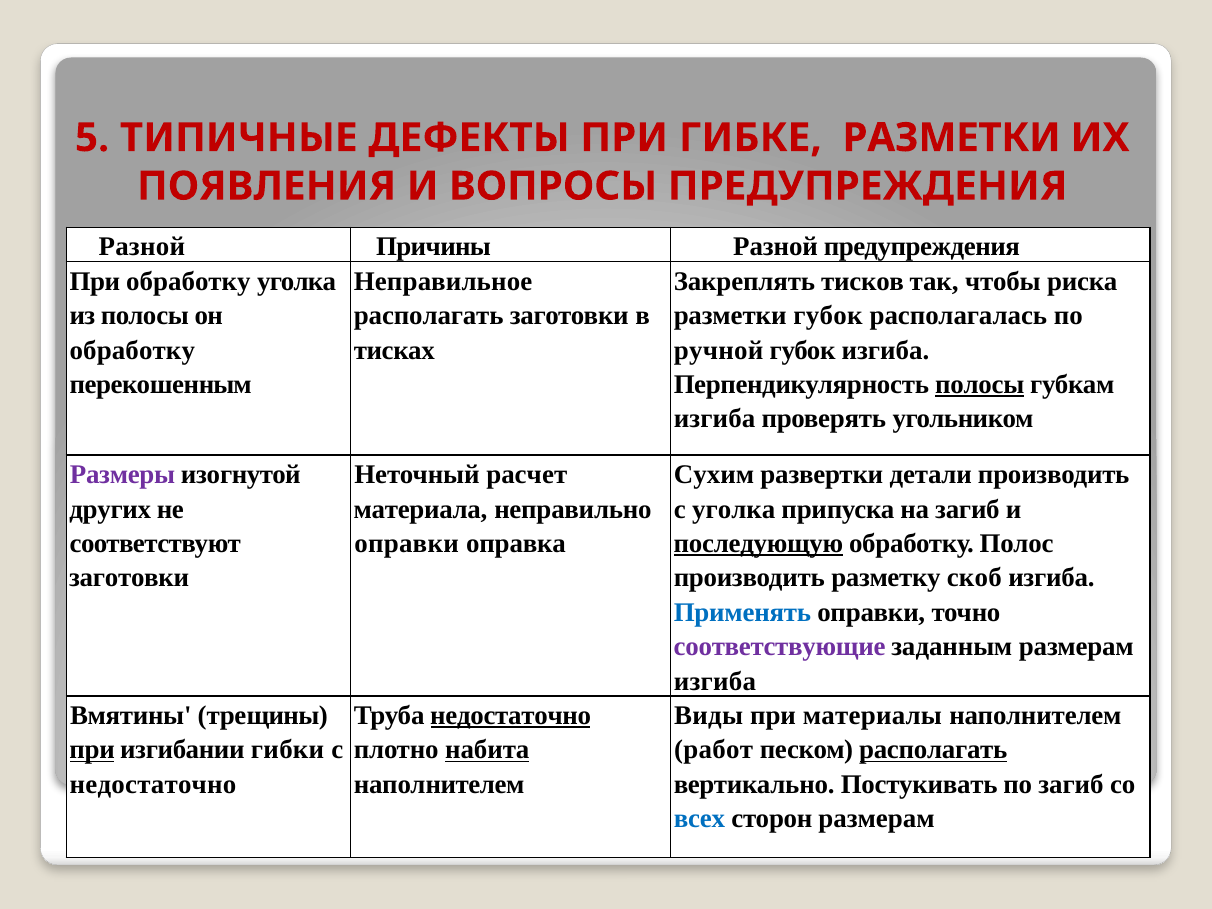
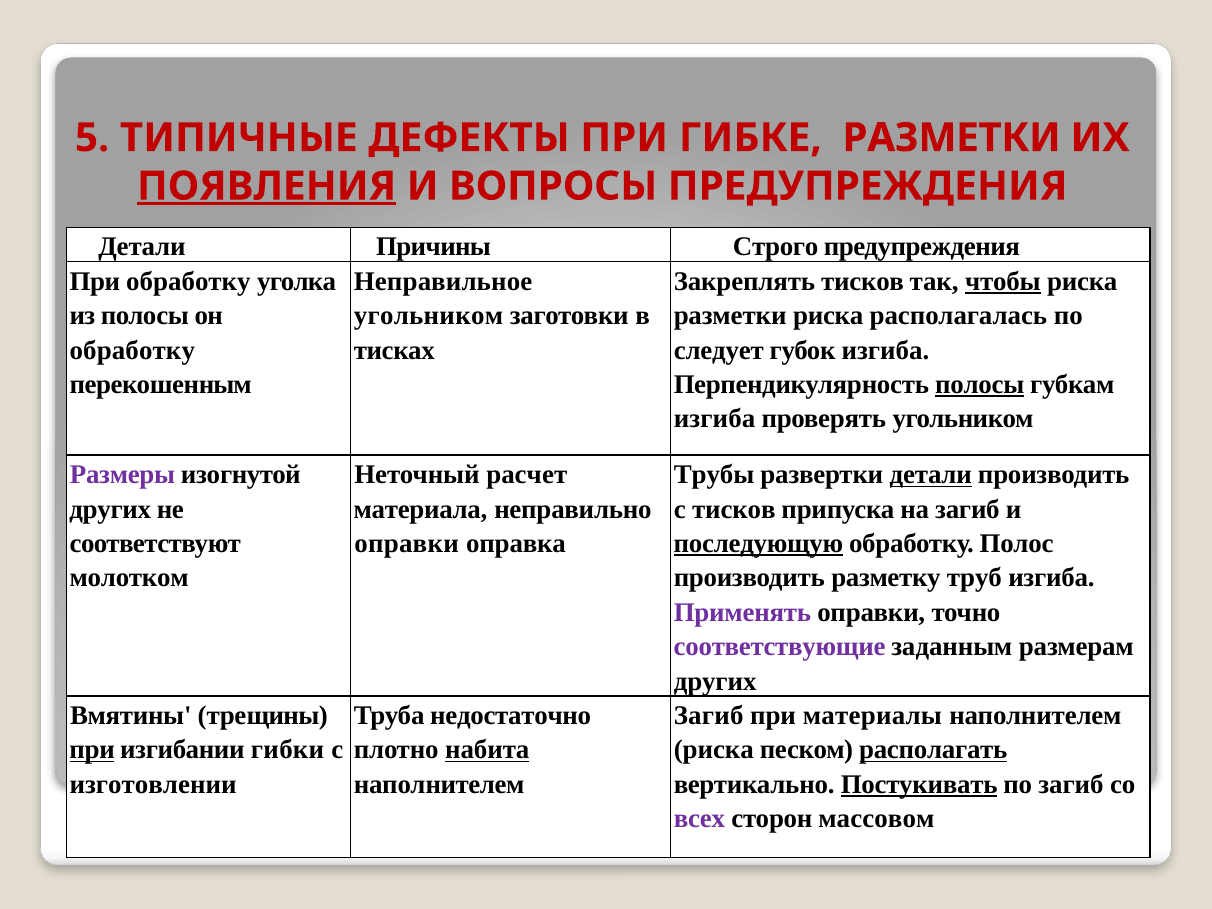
ПОЯВЛЕНИЯ underline: none -> present (267, 186)
Разной: Разной -> Детали (142, 247)
Причины Разной: Разной -> Строго (776, 247)
чтобы underline: none -> present (1003, 281)
располагать: располагать -> угольником (429, 316)
разметки губок: губок -> риска (828, 316)
ручной: ручной -> следует (719, 350)
Сухим: Сухим -> Трубы (714, 475)
детали underline: none -> present (931, 475)
с уголка: уголка -> тисков (734, 509)
заготовки: заготовки -> молотком (129, 578)
скоб: скоб -> труб (974, 578)
Применять colour: blue -> purple (742, 612)
изгиба: изгиба -> других (715, 681)
недостаточно underline: present -> none (511, 716)
Виды: Виды -> Загиб (709, 716)
работ: работ -> риска (714, 750)
недостаточно: недостаточно -> изготовлении (153, 785)
Постукивать underline: none -> present (919, 785)
всех colour: blue -> purple (699, 819)
сторон размерам: размерам -> массовом (876, 819)
